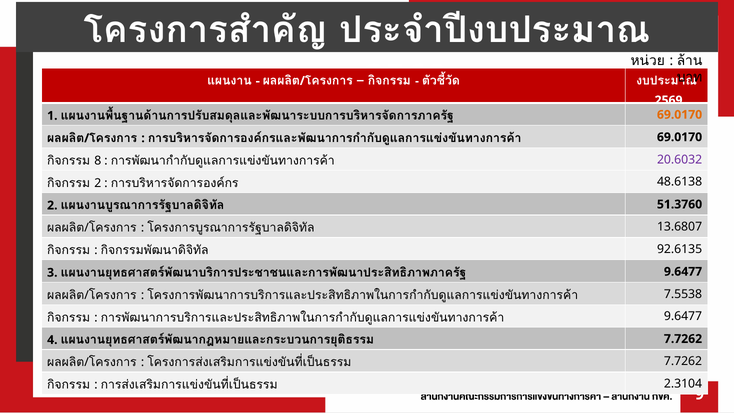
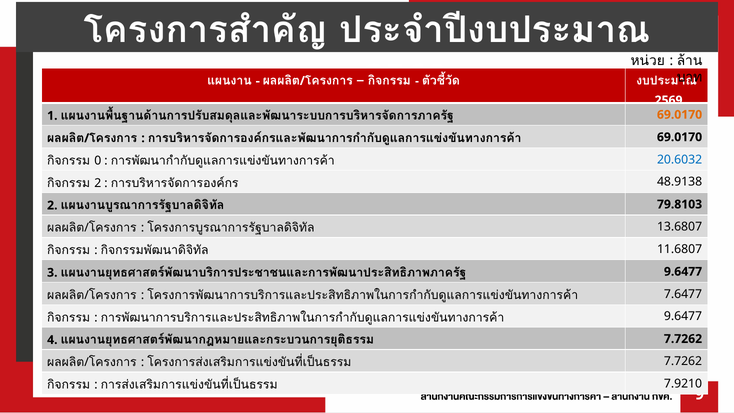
8: 8 -> 0 (98, 161)
20.6032 colour: purple -> blue (680, 159)
48.6138: 48.6138 -> 48.9138 (680, 182)
51.3760: 51.3760 -> 79.8103 (680, 204)
92.6135: 92.6135 -> 11.6807 (680, 249)
7.5538: 7.5538 -> 7.6477 (683, 294)
2.3104: 2.3104 -> 7.9210 (683, 384)
